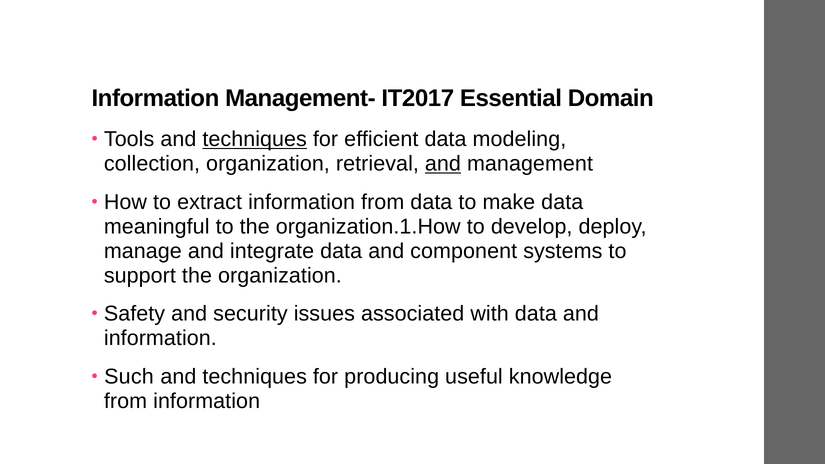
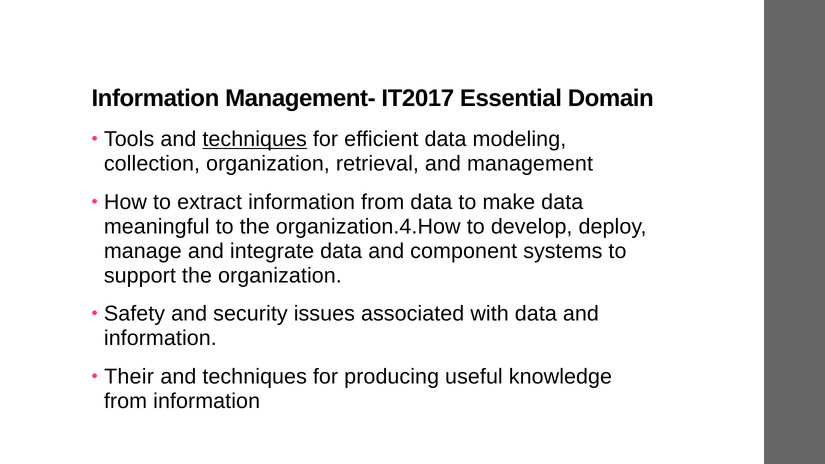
and underline: present -> none (443, 164)
organization.1.How: organization.1.How -> organization.4.How (368, 227)
Such: Such -> Their (129, 376)
